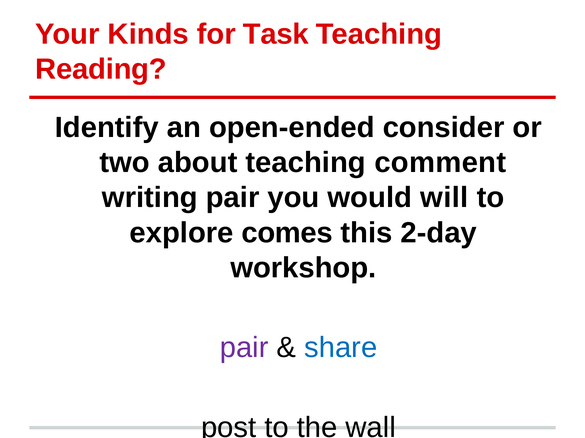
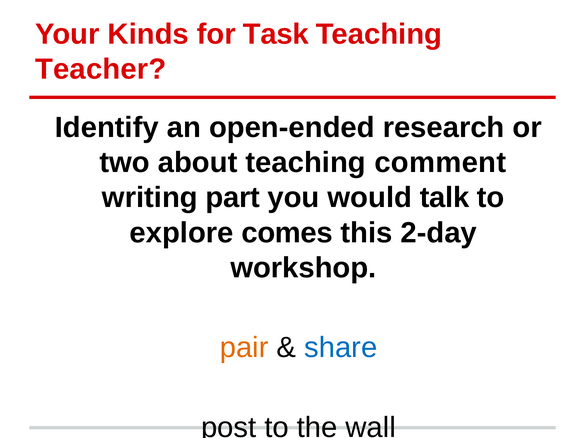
Reading: Reading -> Teacher (101, 69)
consider: consider -> research (444, 128)
writing pair: pair -> part (233, 198)
will: will -> talk (445, 198)
pair colour: purple -> orange (244, 348)
